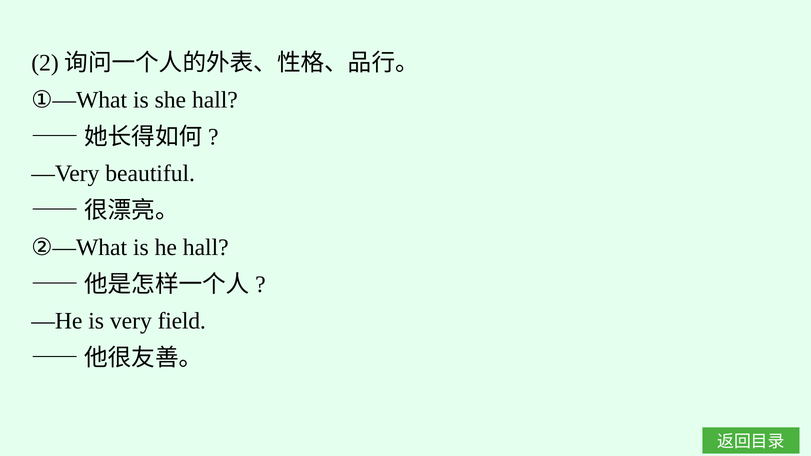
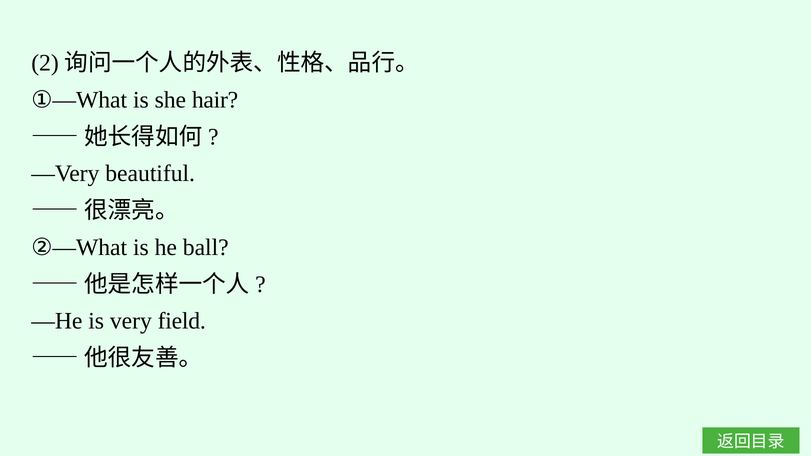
she hall: hall -> hair (215, 100)
he hall: hall -> ball (206, 247)
